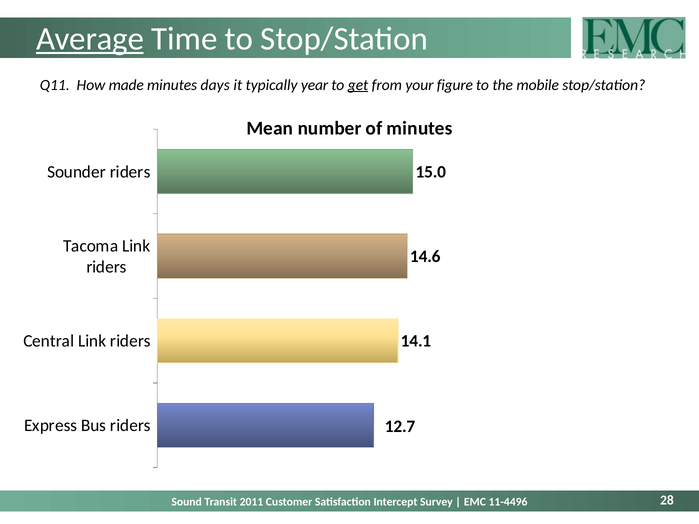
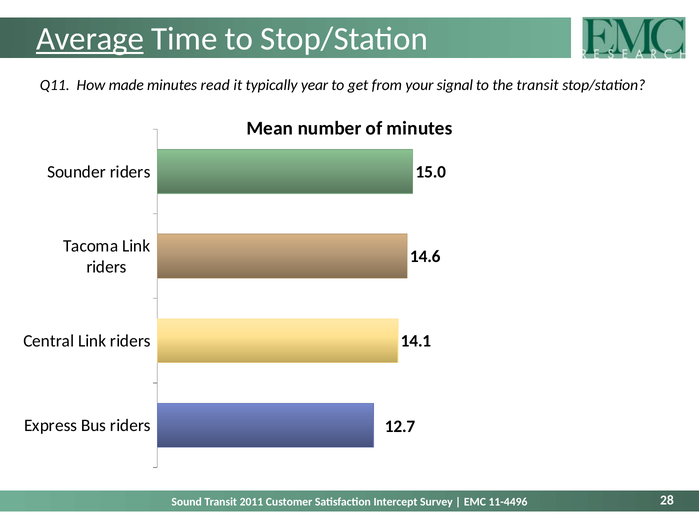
days: days -> read (215, 85)
get underline: present -> none (358, 85)
figure: figure -> signal (455, 85)
the mobile: mobile -> transit (538, 85)
